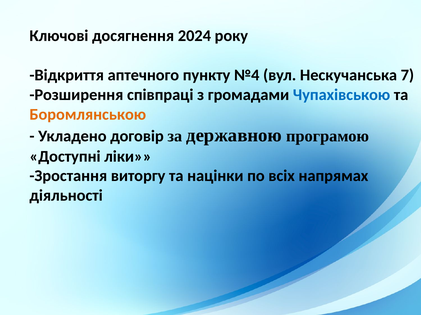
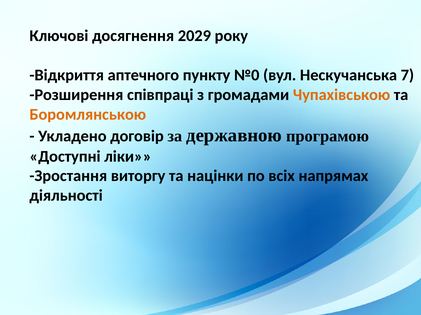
2024: 2024 -> 2029 (194, 36)
№4: №4 -> №0 (247, 75)
Чупахівською colour: blue -> orange (342, 95)
